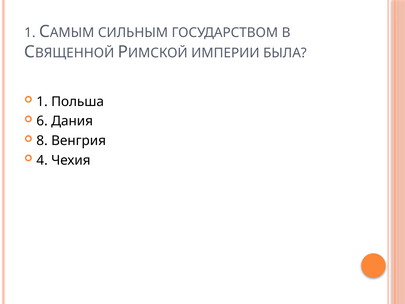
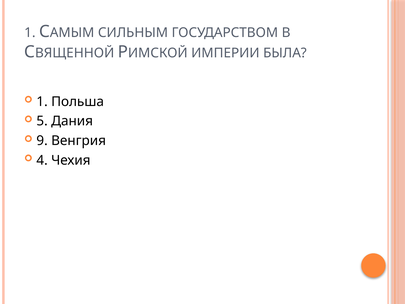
6: 6 -> 5 (42, 121)
8: 8 -> 9 (42, 141)
